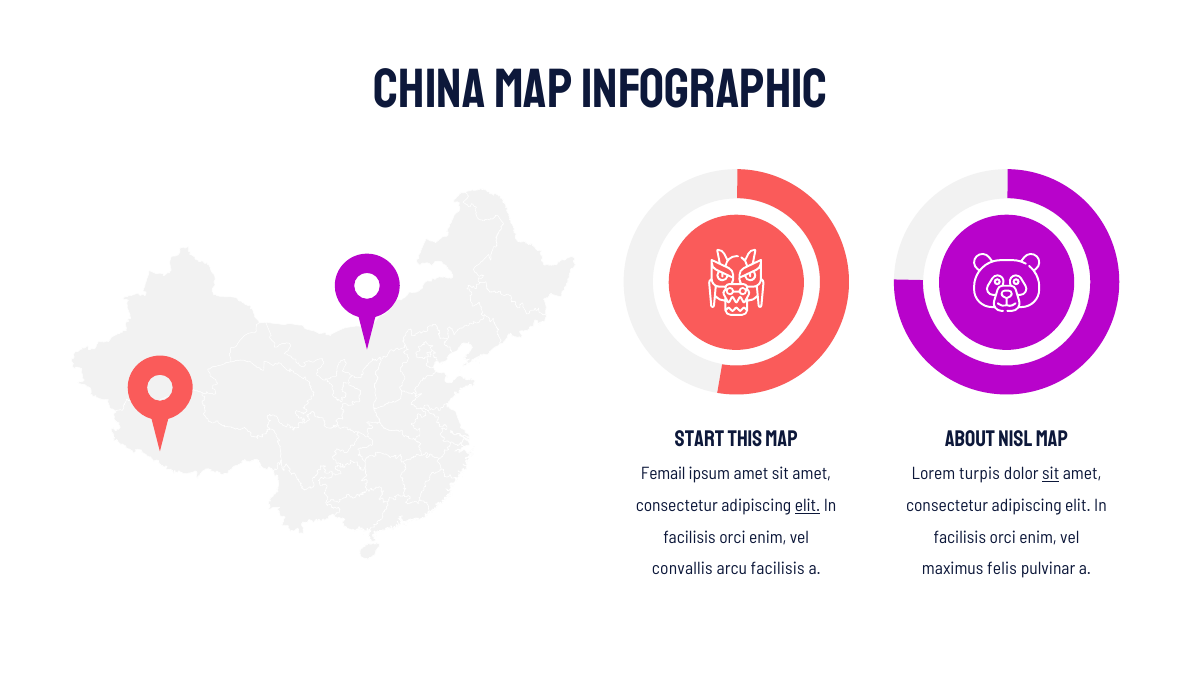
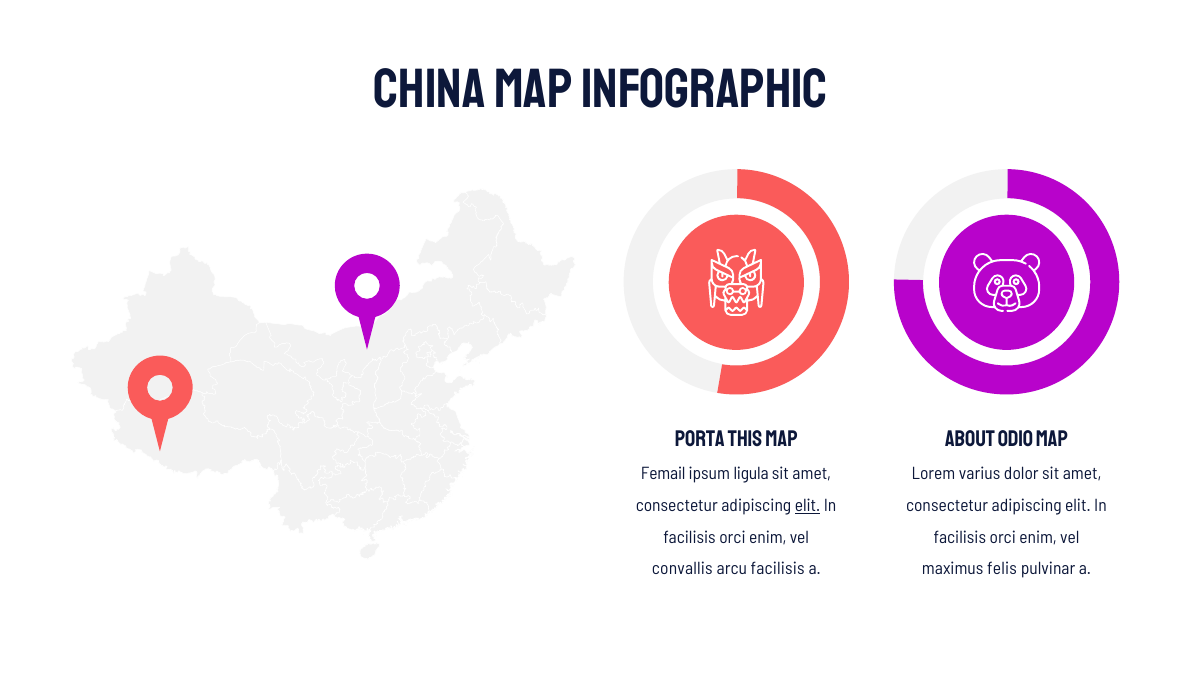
Start: Start -> Porta (700, 439)
Nisl: Nisl -> Odio (1016, 439)
ipsum amet: amet -> ligula (751, 474)
turpis: turpis -> varius (980, 474)
sit underline: present -> none (1051, 474)
